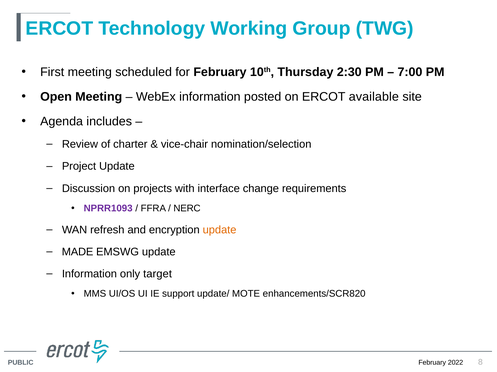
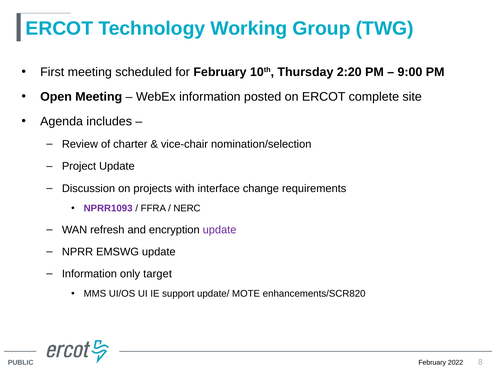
2:30: 2:30 -> 2:20 (349, 72)
7:00: 7:00 -> 9:00 (410, 72)
available: available -> complete (374, 97)
update colour: orange -> purple (220, 230)
MADE: MADE -> NPRR (78, 252)
